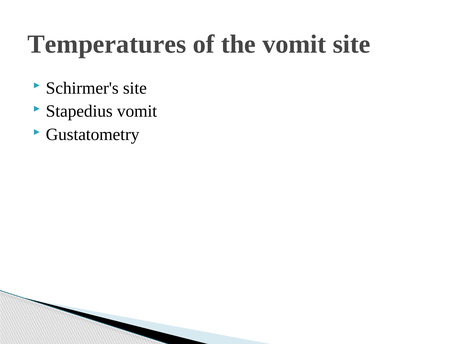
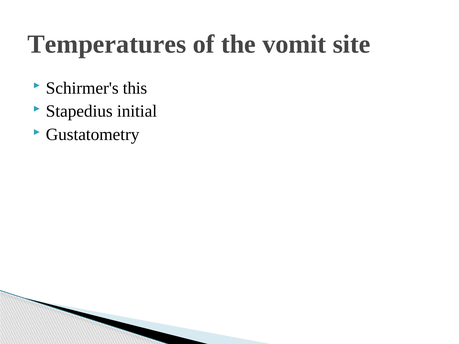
Schirmer's site: site -> this (135, 88)
Stapedius vomit: vomit -> initial (137, 111)
